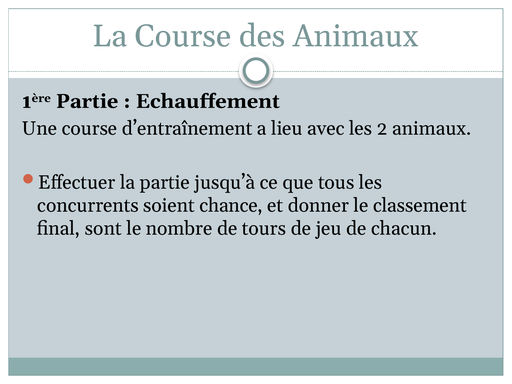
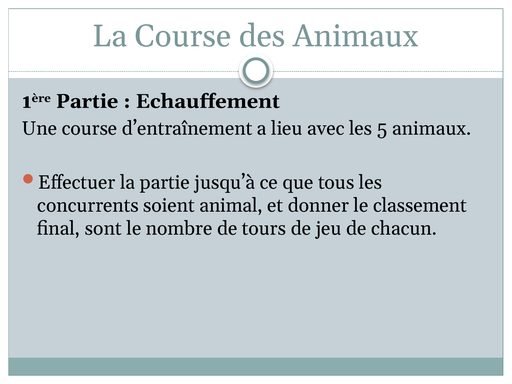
2: 2 -> 5 (382, 129)
chance: chance -> animal (231, 205)
